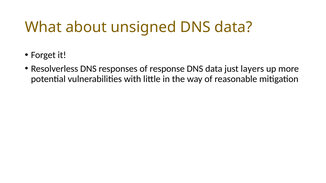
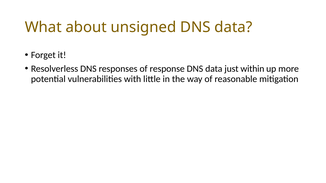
layers: layers -> within (252, 69)
